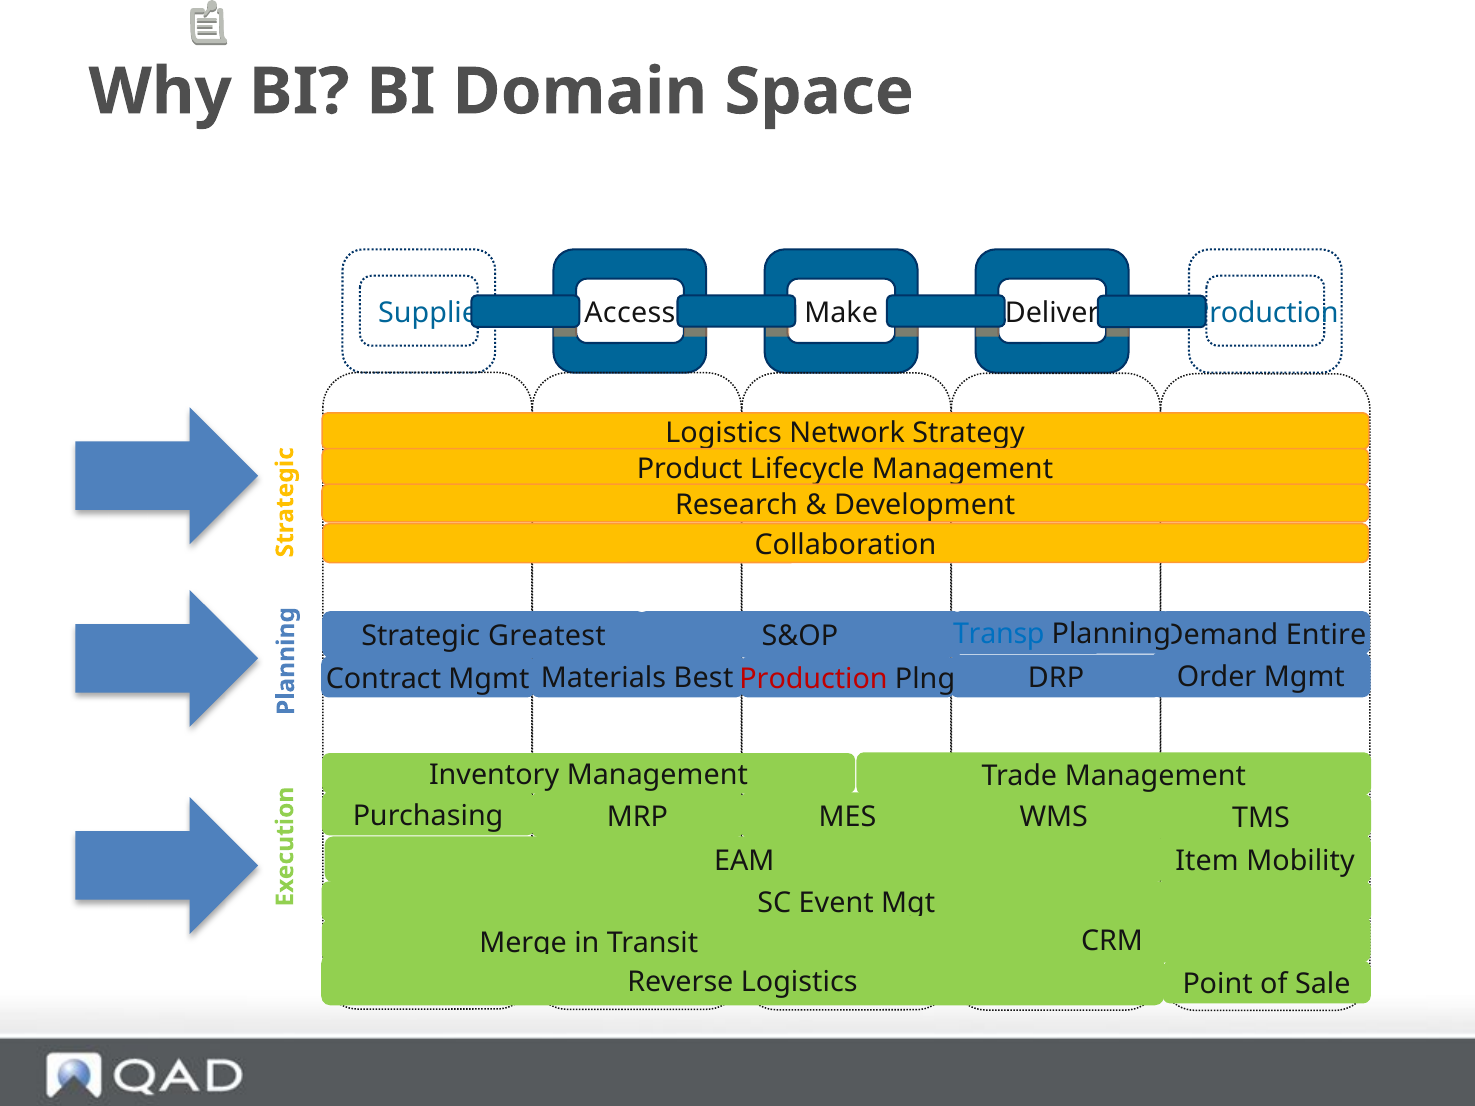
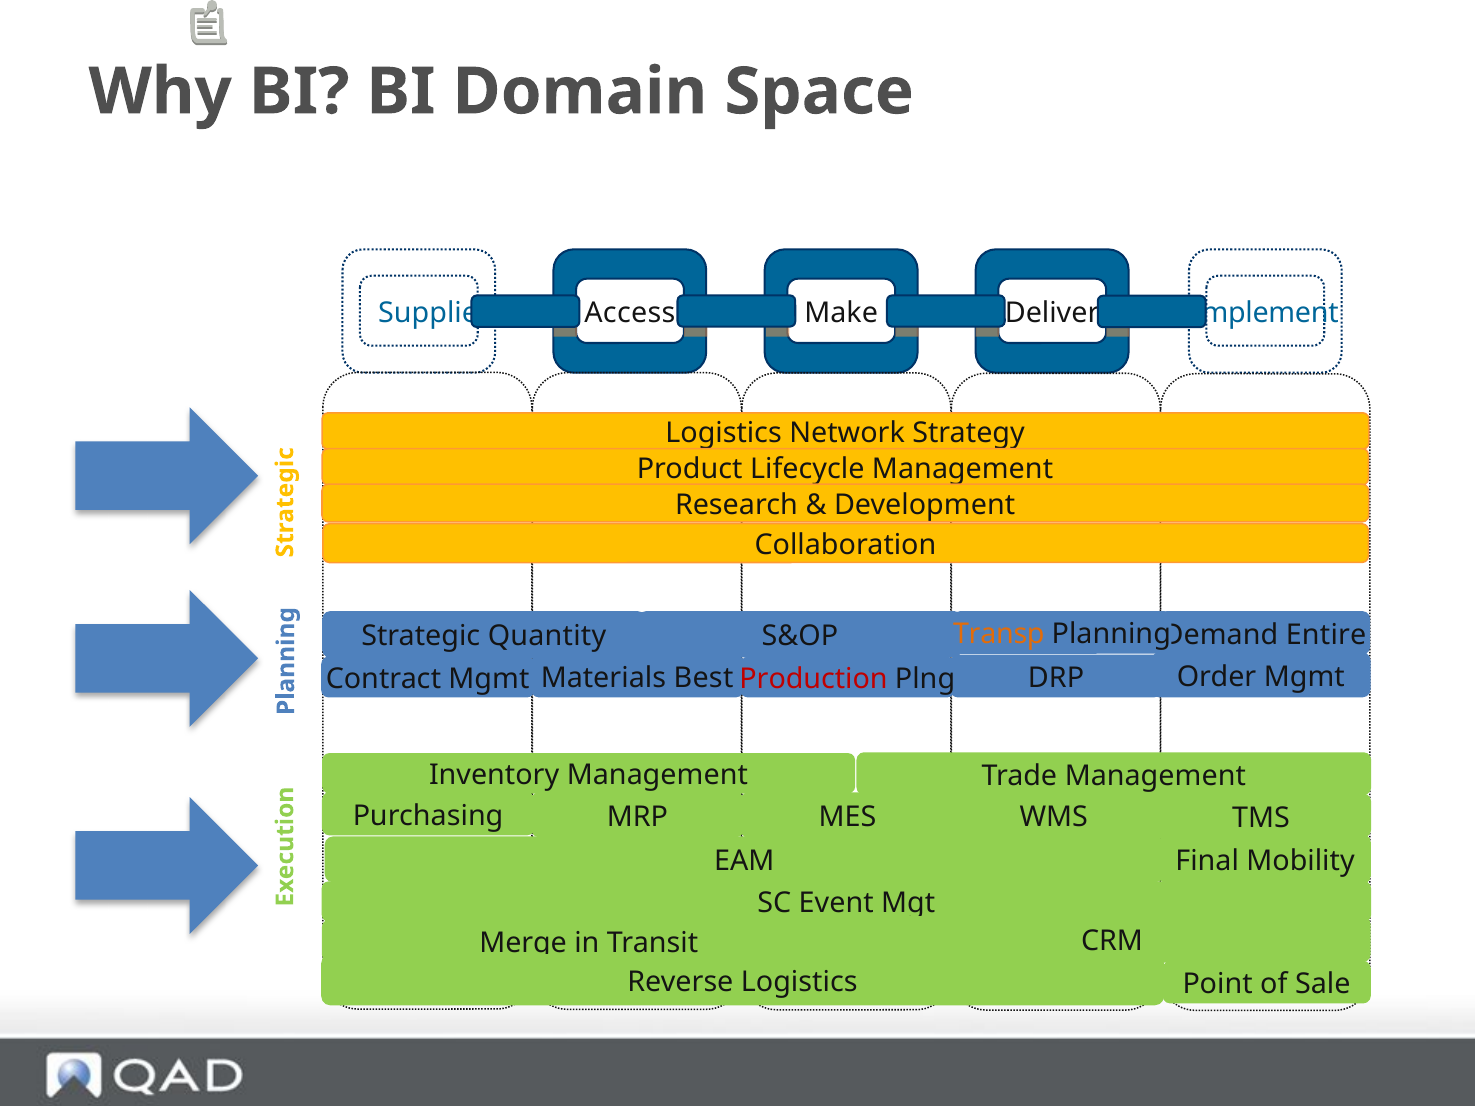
Deliver Production: Production -> Implement (1265, 313)
Transp colour: blue -> orange (999, 635)
Greatest: Greatest -> Quantity (547, 637)
Item: Item -> Final (1207, 861)
